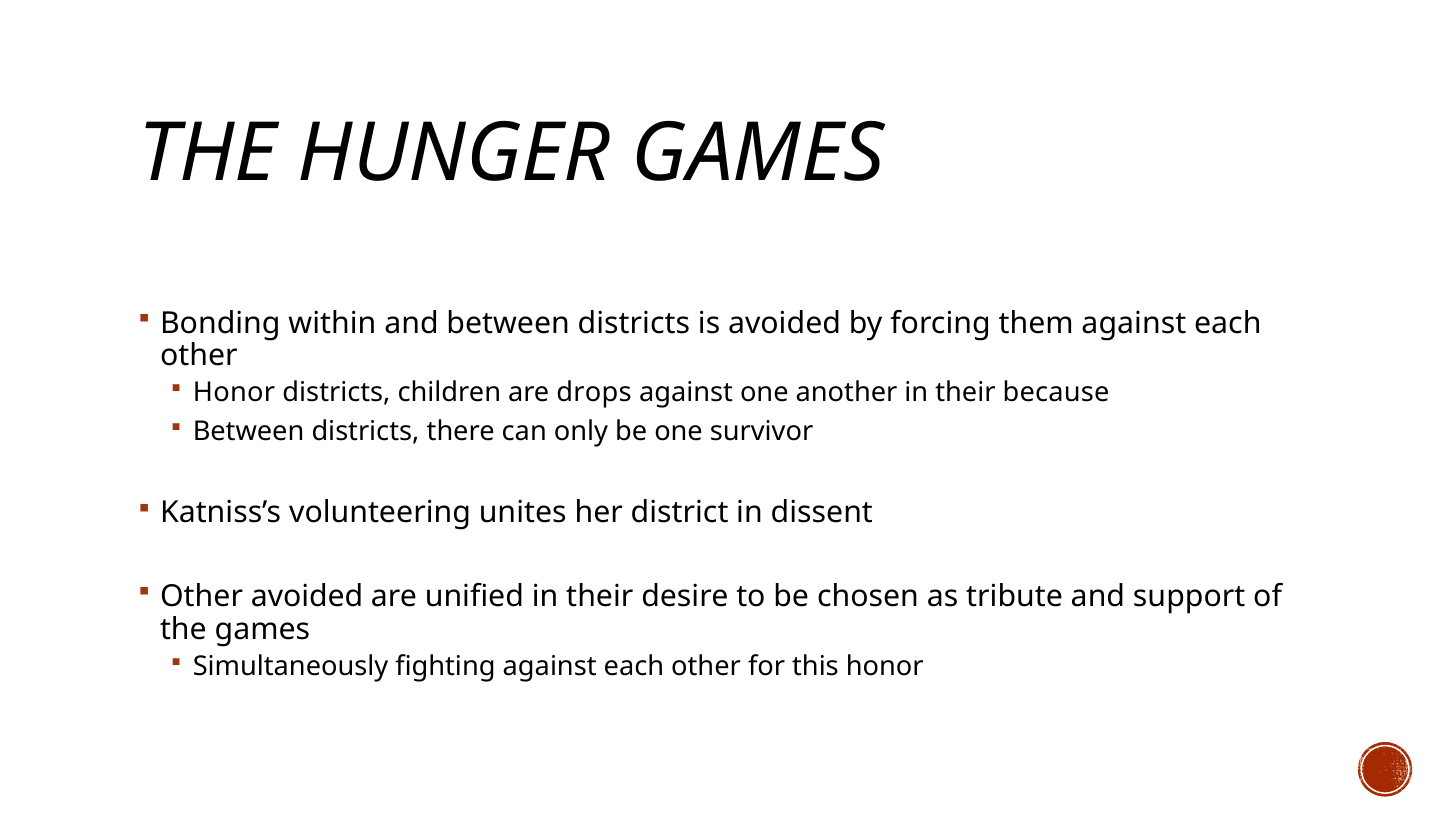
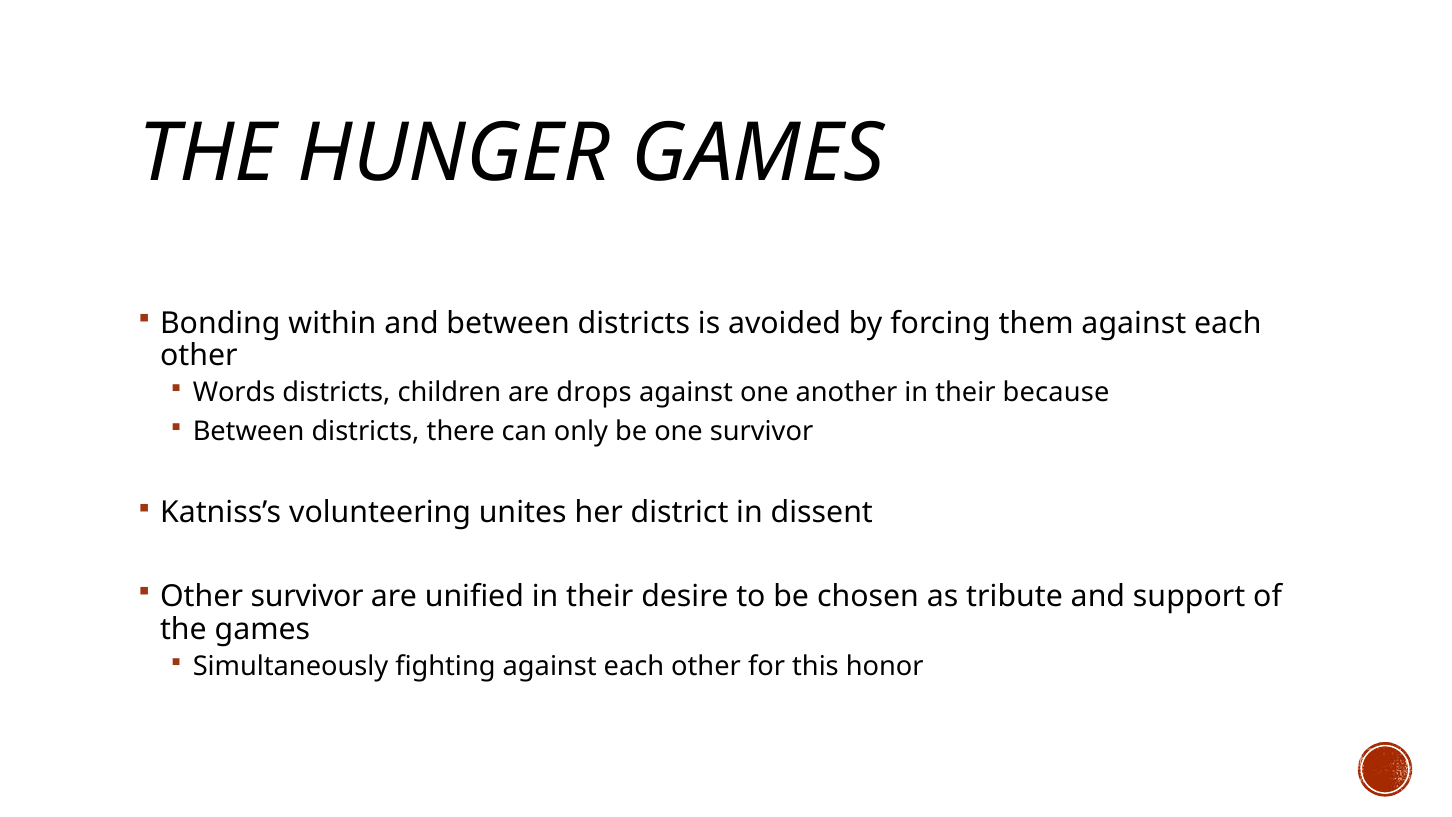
Honor: Honor -> Words (234, 393)
Other avoided: avoided -> survivor (307, 596)
